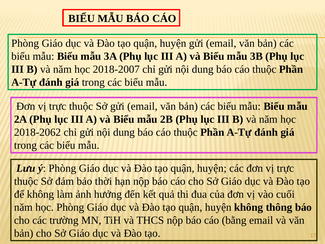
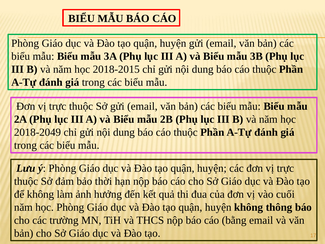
2018-2007: 2018-2007 -> 2018-2015 (116, 69)
2018-2062: 2018-2062 -> 2018-2049 (37, 132)
